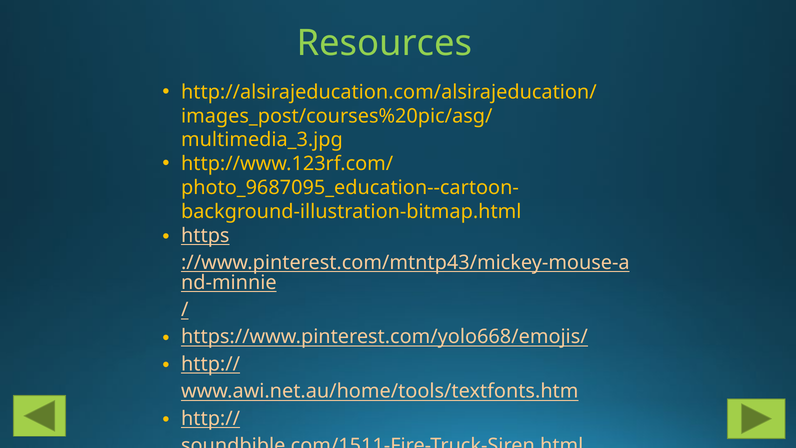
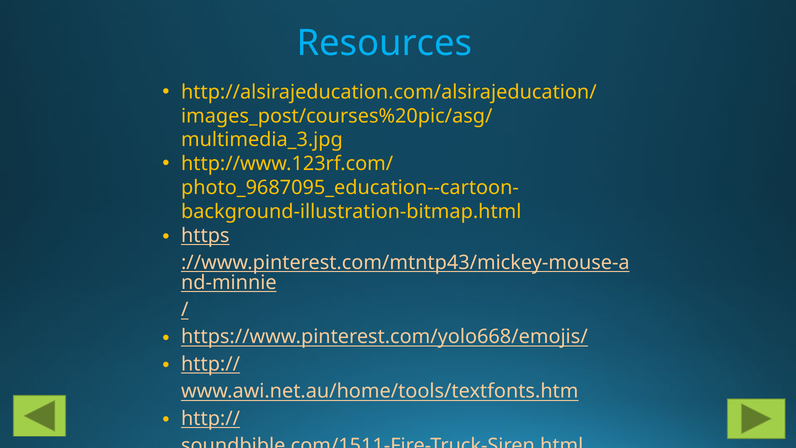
Resources colour: light green -> light blue (384, 43)
